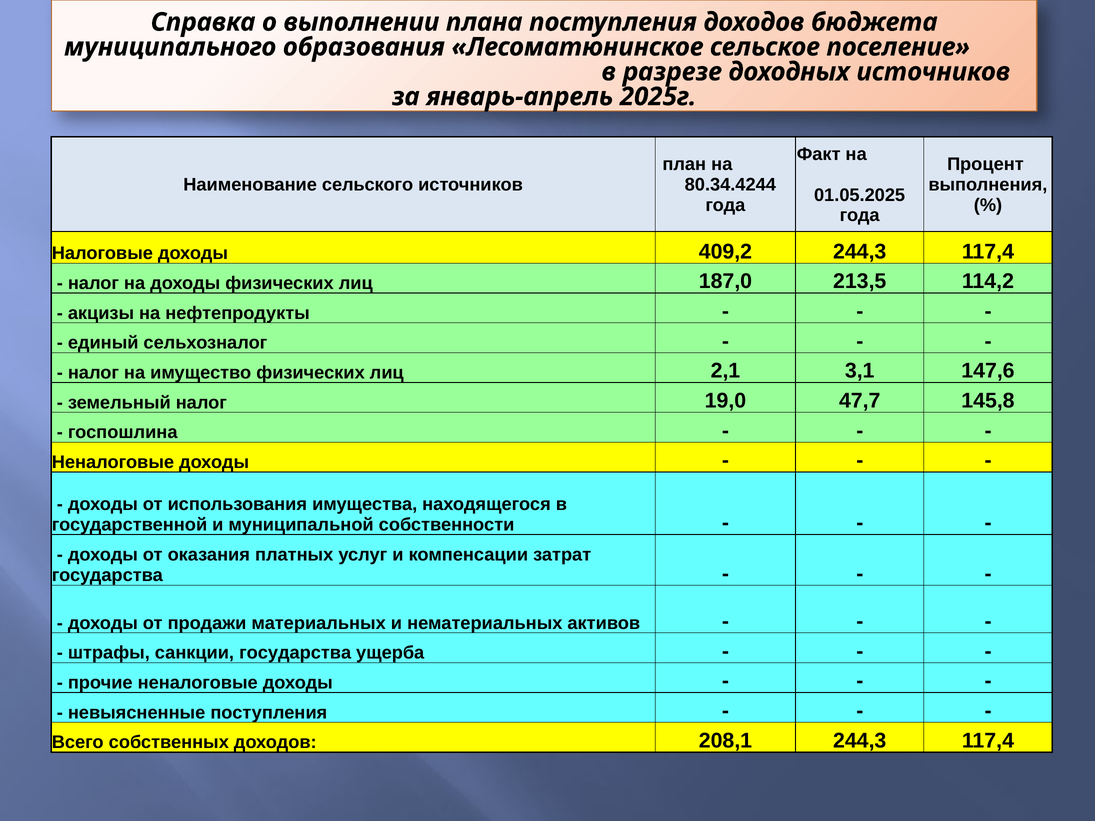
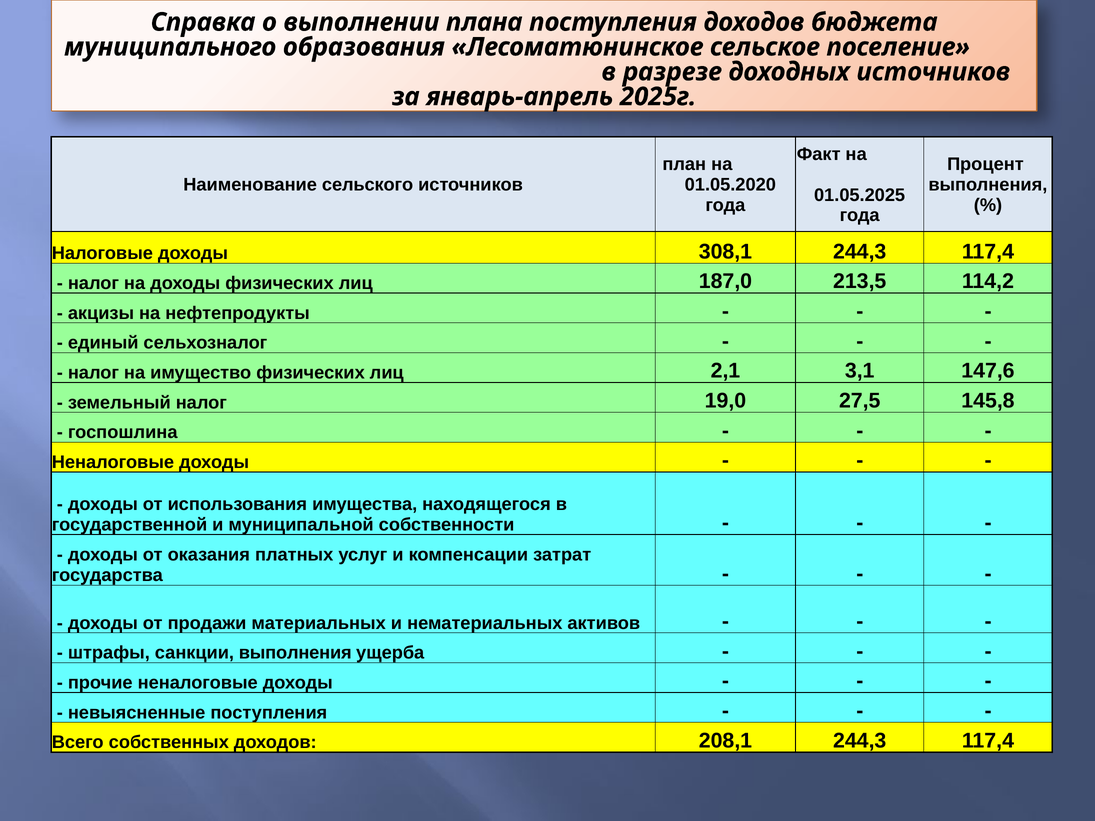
80.34.4244: 80.34.4244 -> 01.05.2020 (730, 185)
409,2: 409,2 -> 308,1 (725, 252)
47,7: 47,7 -> 27,5 (860, 401)
санкции государства: государства -> выполнения (295, 653)
